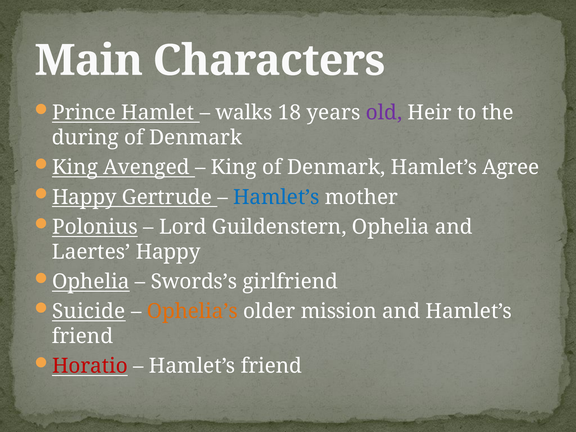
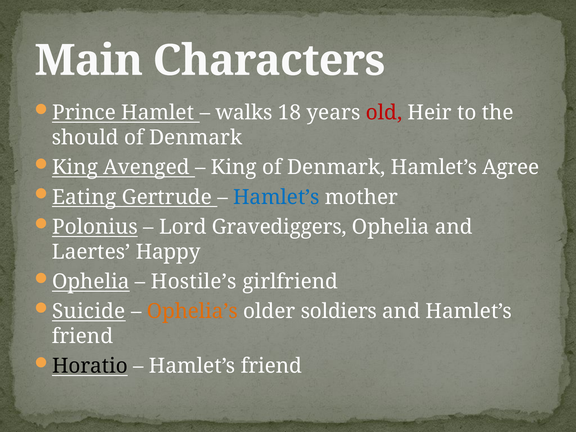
old colour: purple -> red (384, 113)
during: during -> should (85, 138)
Happy: Happy -> Eating (84, 197)
Guildenstern: Guildenstern -> Gravediggers (279, 227)
Swords’s: Swords’s -> Hostile’s (194, 282)
mission: mission -> soldiers (339, 311)
Horatio colour: red -> black (90, 366)
